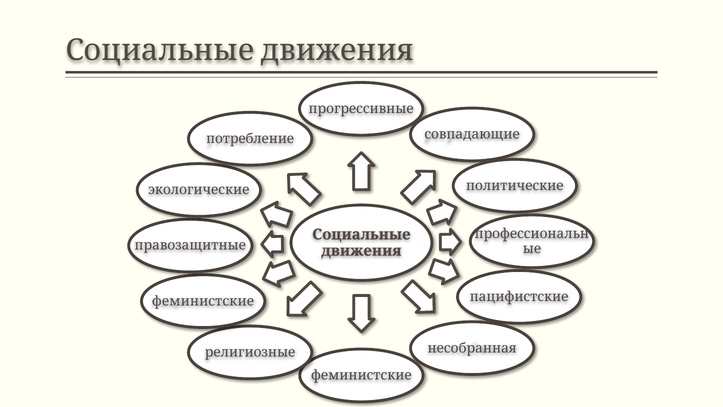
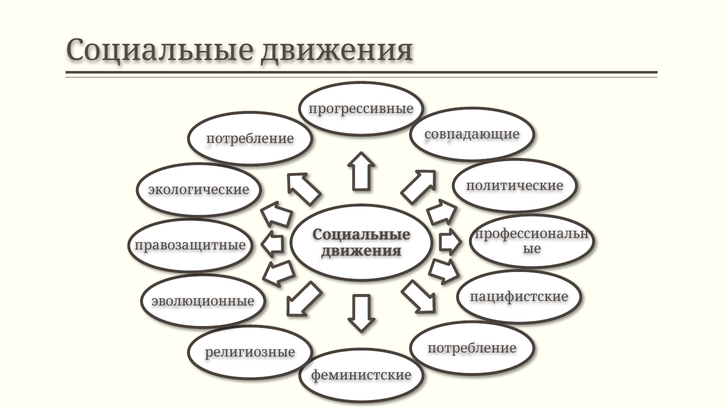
феминистские: феминистские -> эволюционные (203, 301)
несобранная: несобранная -> потребление (472, 348)
